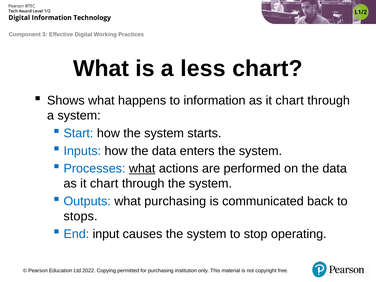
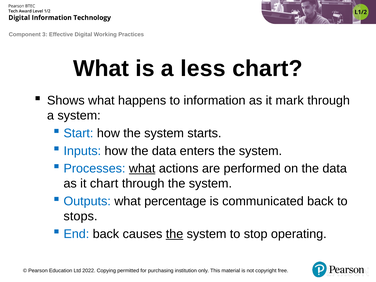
information as it chart: chart -> mark (290, 101)
what purchasing: purchasing -> percentage (175, 201)
input: input -> back (106, 234)
the underline: none -> present (175, 234)
